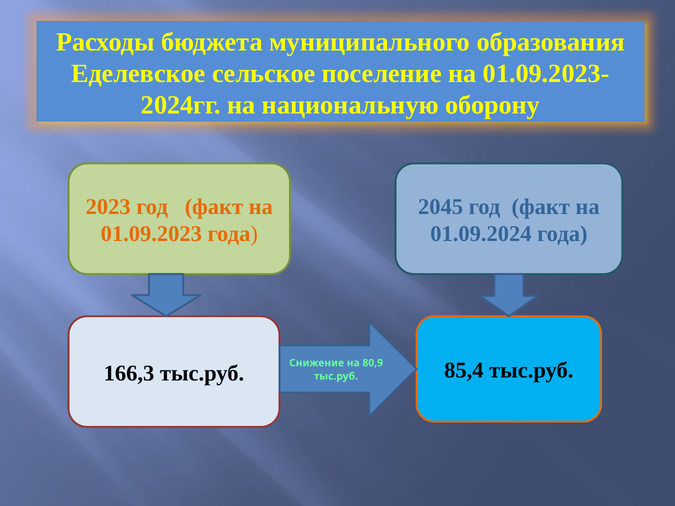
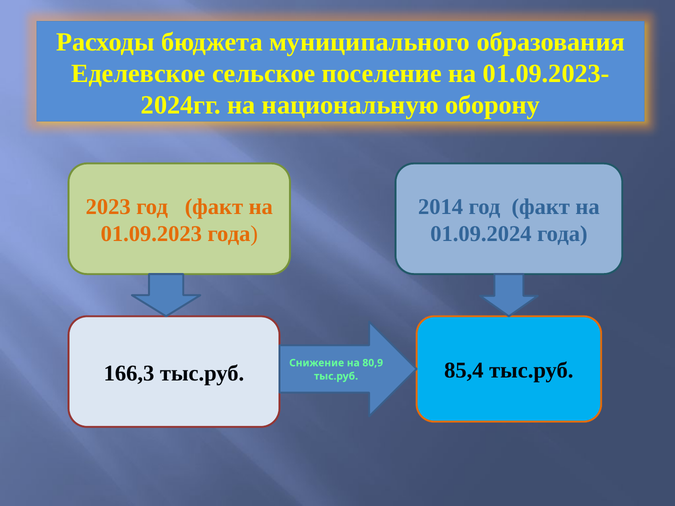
2045: 2045 -> 2014 (441, 207)
